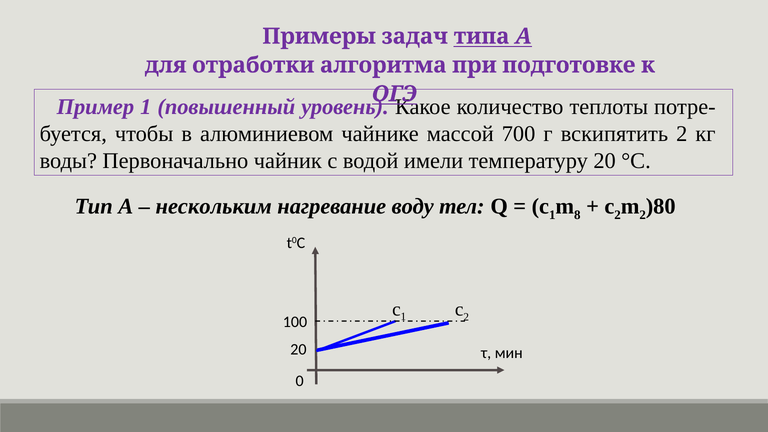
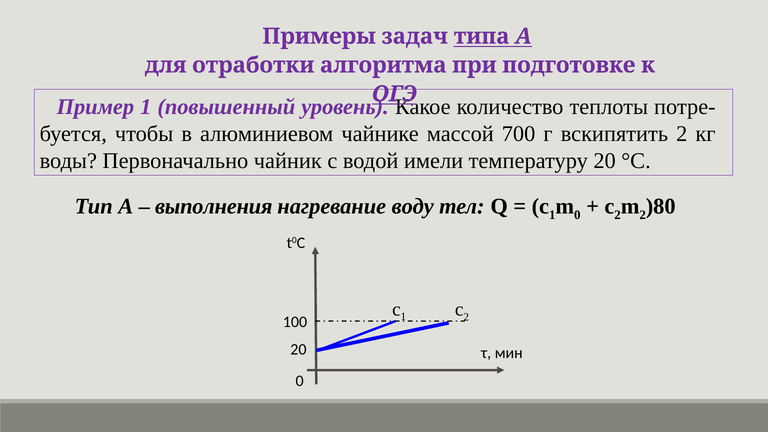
нескольким: нескольким -> выполнения (214, 206)
8: 8 -> 0 (577, 215)
